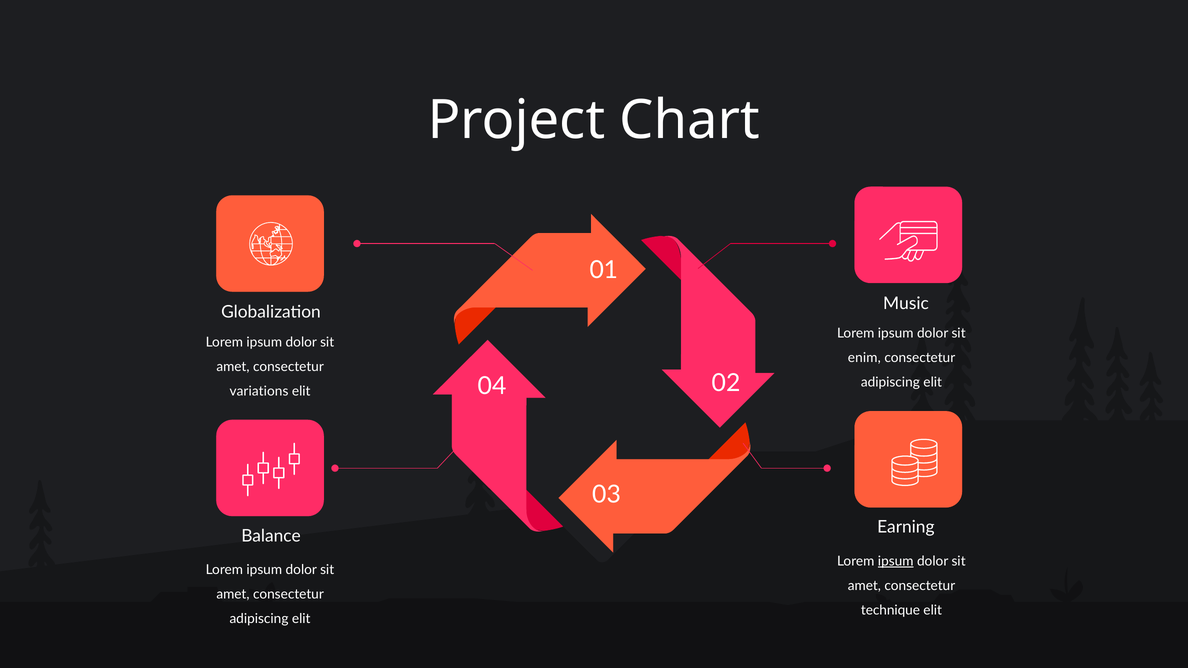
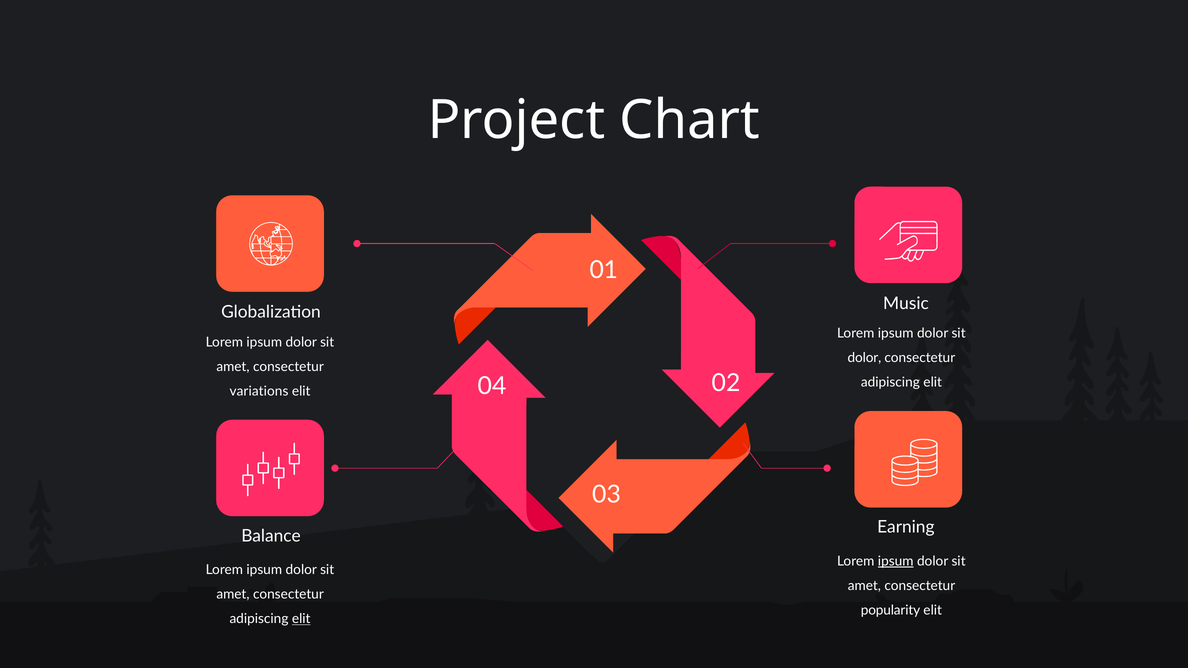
enim: enim -> dolor (864, 358)
technique: technique -> popularity (890, 610)
elit underline: none -> present (301, 619)
